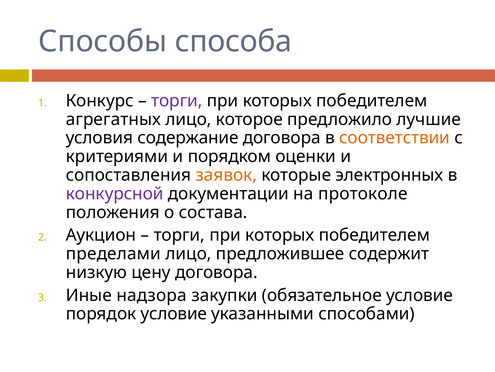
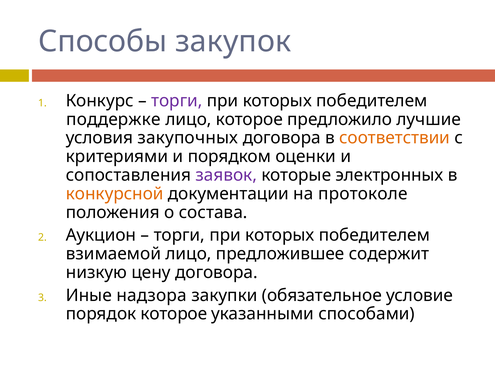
способа: способа -> закупок (233, 41)
агрегатных: агрегатных -> поддержке (113, 119)
содержание: содержание -> закупочных (188, 138)
заявок colour: orange -> purple (226, 175)
конкурсной colour: purple -> orange (115, 193)
пределами: пределами -> взимаемой (113, 253)
порядок условие: условие -> которое (174, 313)
